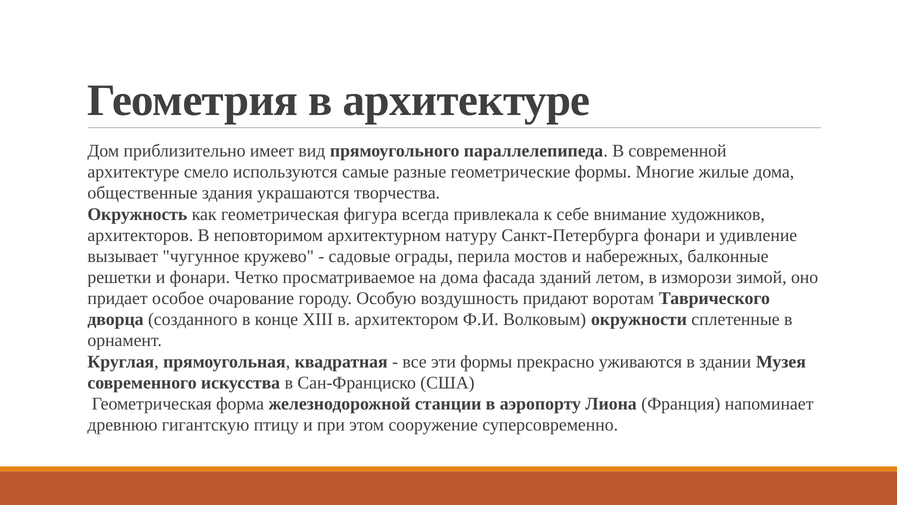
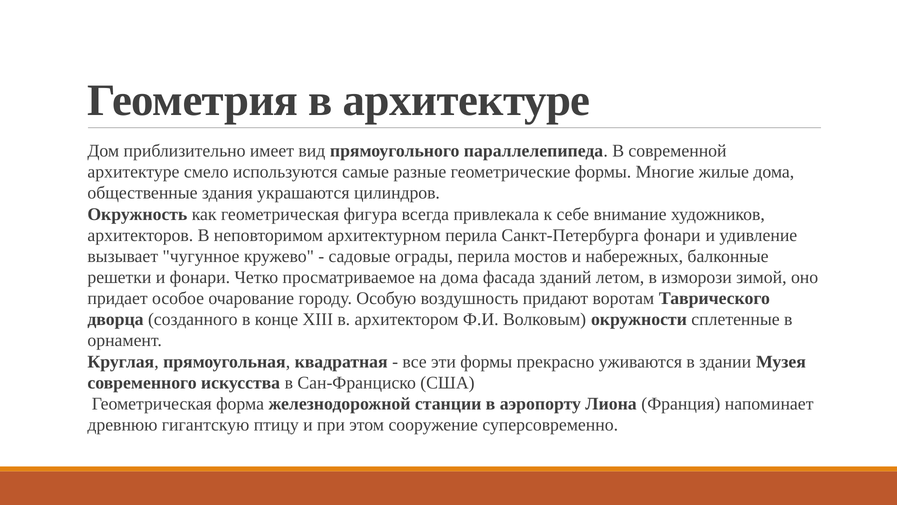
творчества: творчества -> цилиндров (397, 193)
архитектурном натуру: натуру -> перила (471, 235)
